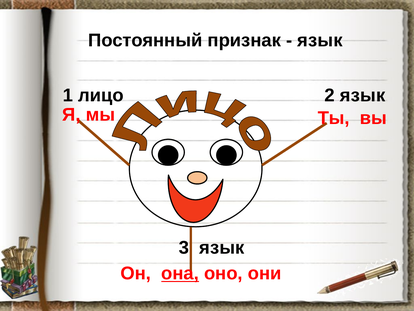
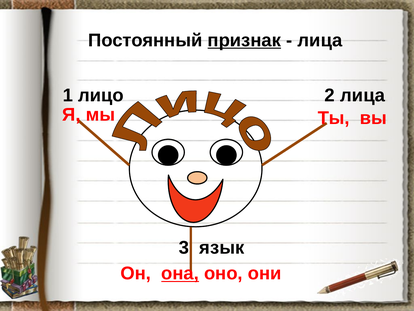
признак underline: none -> present (244, 40)
язык: язык -> лица (320, 40)
2 язык: язык -> лица (363, 95)
